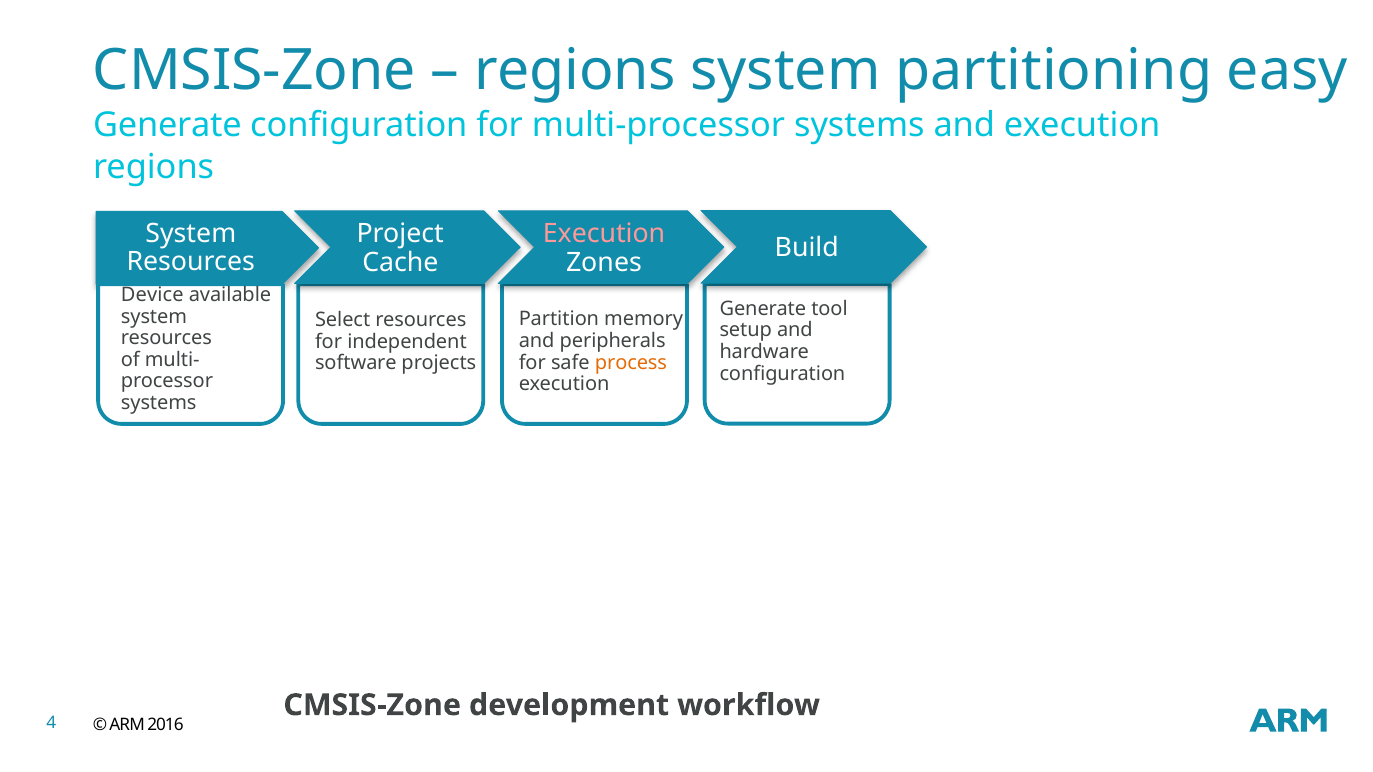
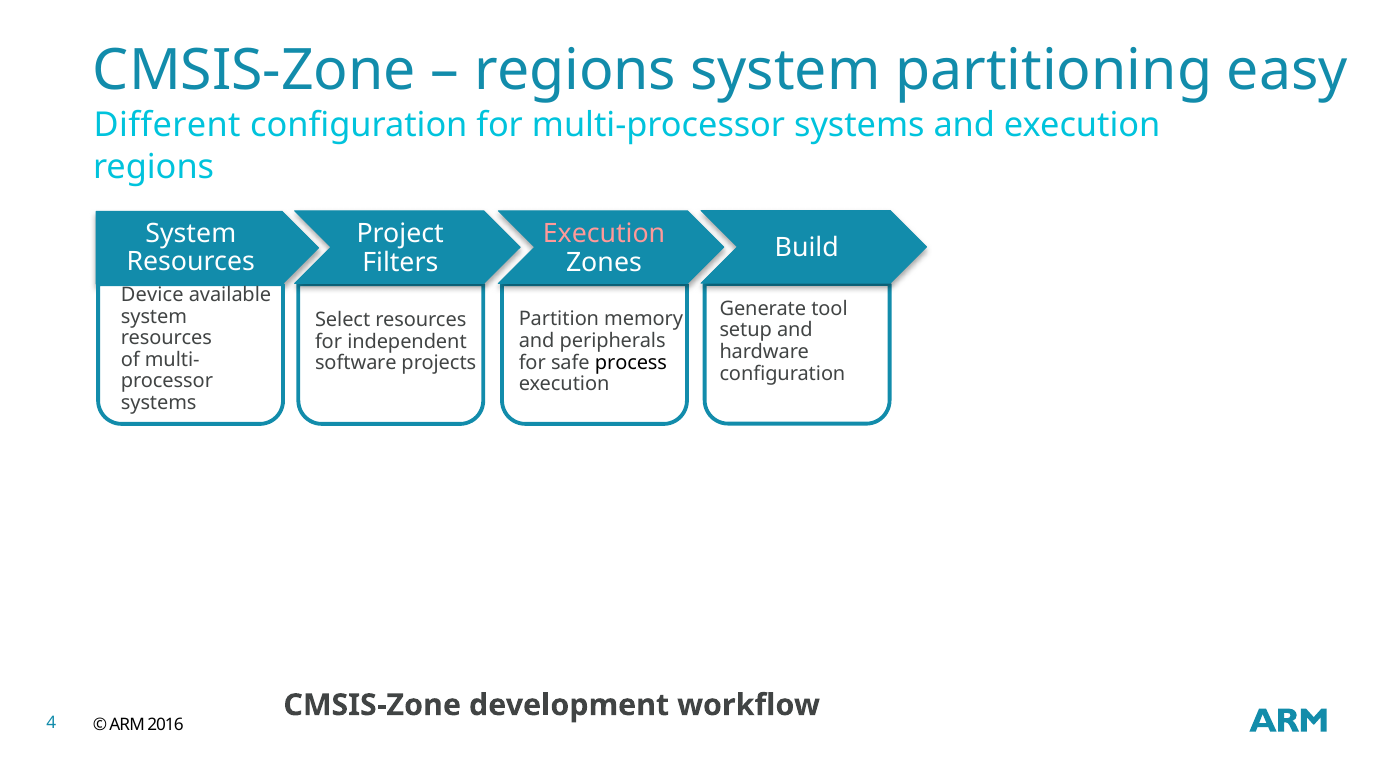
Generate: Generate -> Different (167, 126)
Cache: Cache -> Filters (400, 263)
process colour: orange -> black (631, 363)
